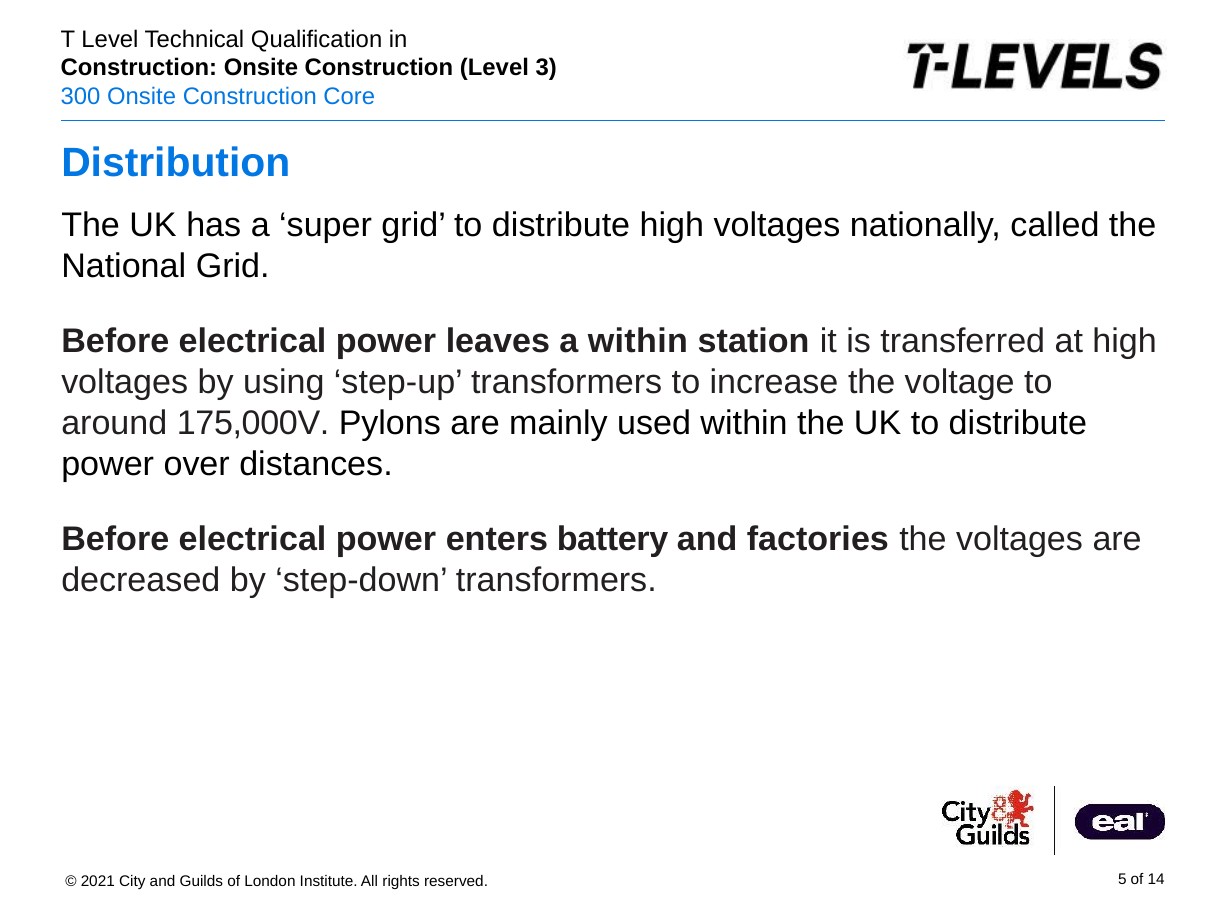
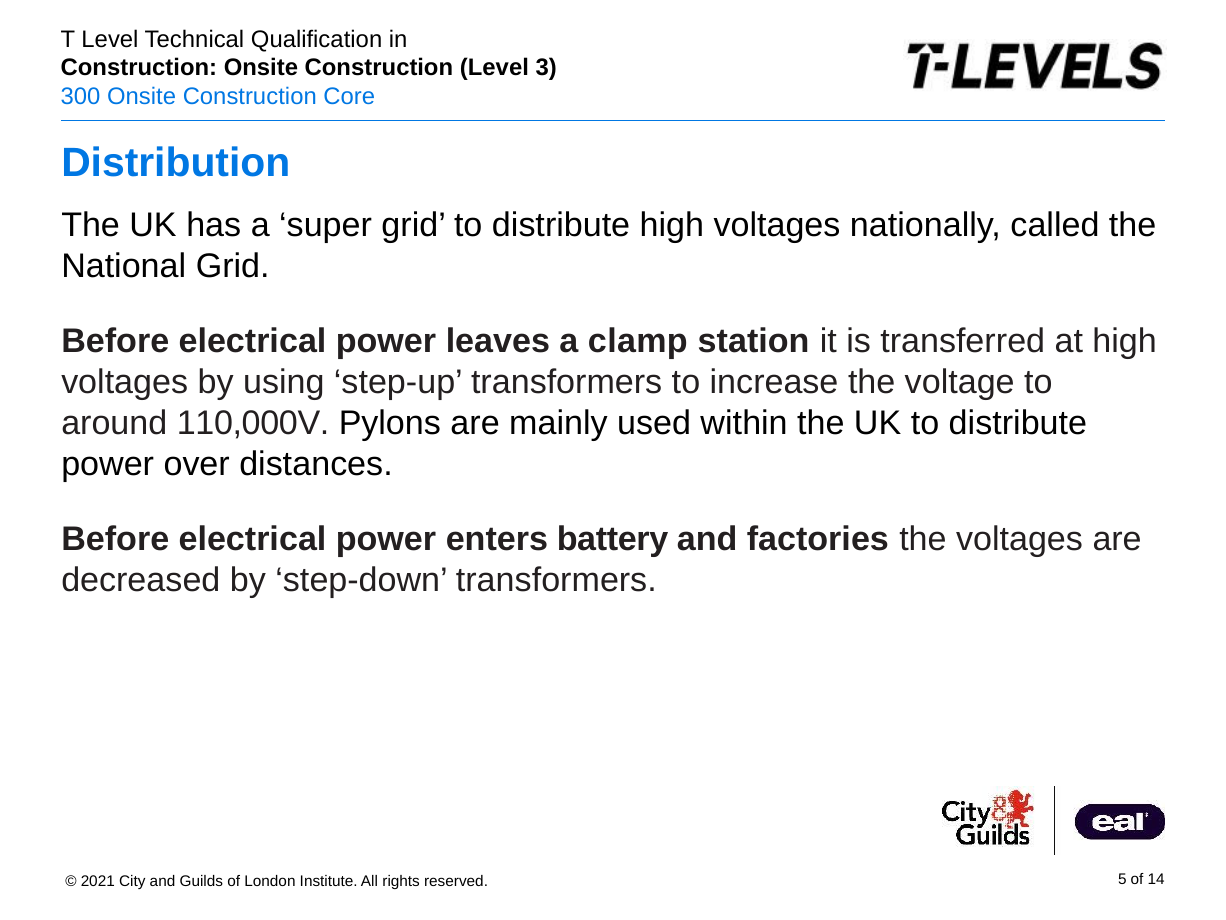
a within: within -> clamp (638, 341)
175,000V: 175,000V -> 110,000V (253, 423)
